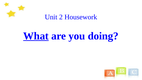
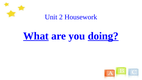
doing underline: none -> present (103, 36)
